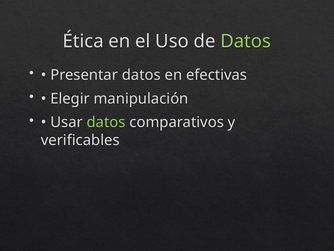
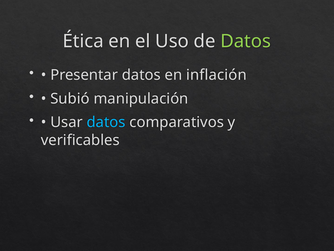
efectivas: efectivas -> inflación (216, 75)
Elegir: Elegir -> Subió (70, 98)
datos colour: light green -> light blue (106, 122)
